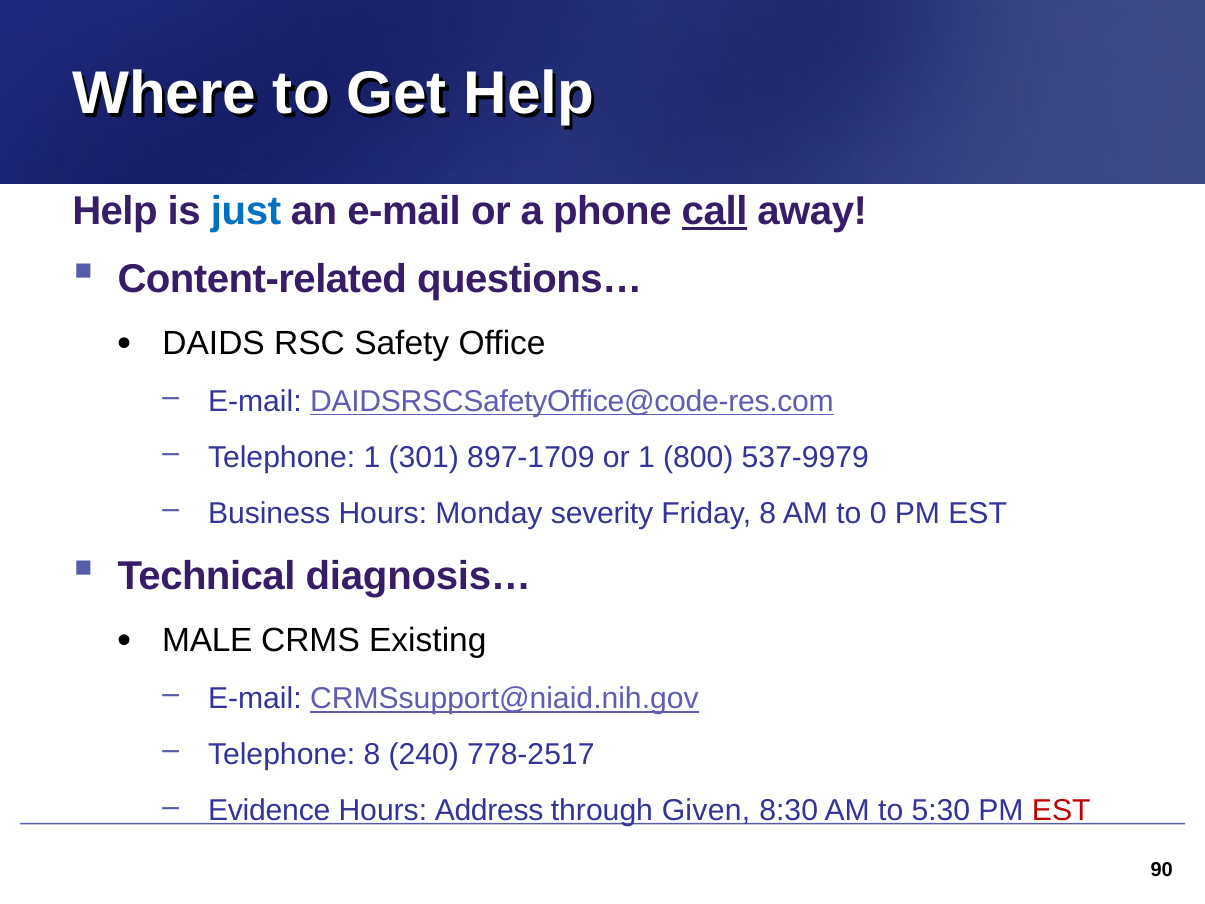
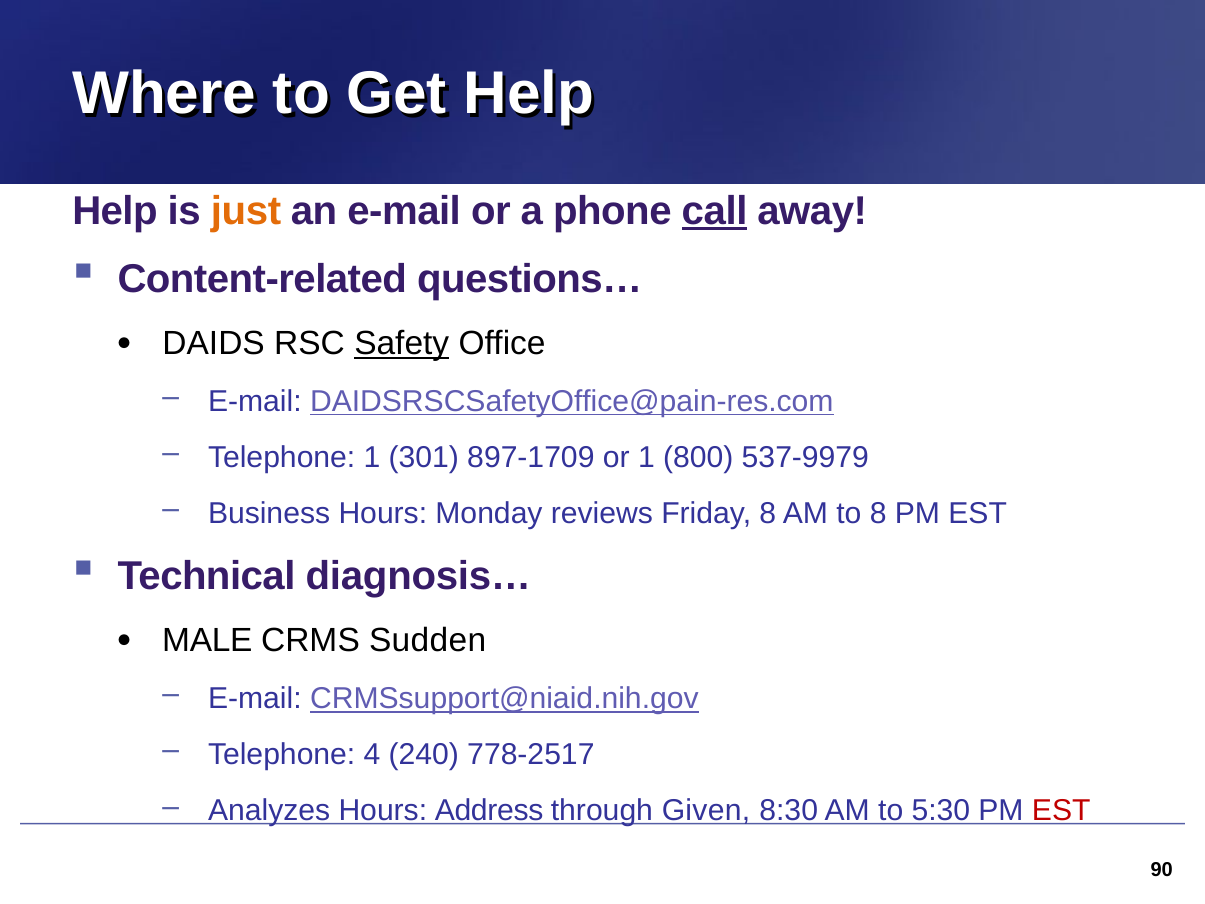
just colour: blue -> orange (246, 211)
Safety underline: none -> present (402, 343)
DAIDSRSCSafetyOffice@code-res.com: DAIDSRSCSafetyOffice@code-res.com -> DAIDSRSCSafetyOffice@pain-res.com (572, 401)
severity: severity -> reviews (602, 514)
to 0: 0 -> 8 (878, 514)
Existing: Existing -> Sudden (428, 640)
Telephone 8: 8 -> 4 (372, 755)
Evidence: Evidence -> Analyzes (269, 811)
